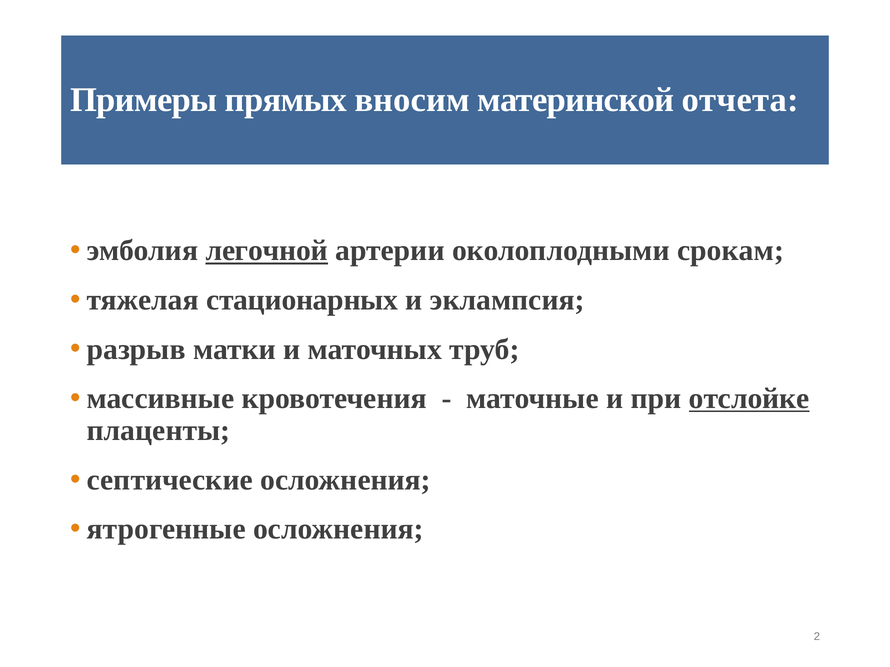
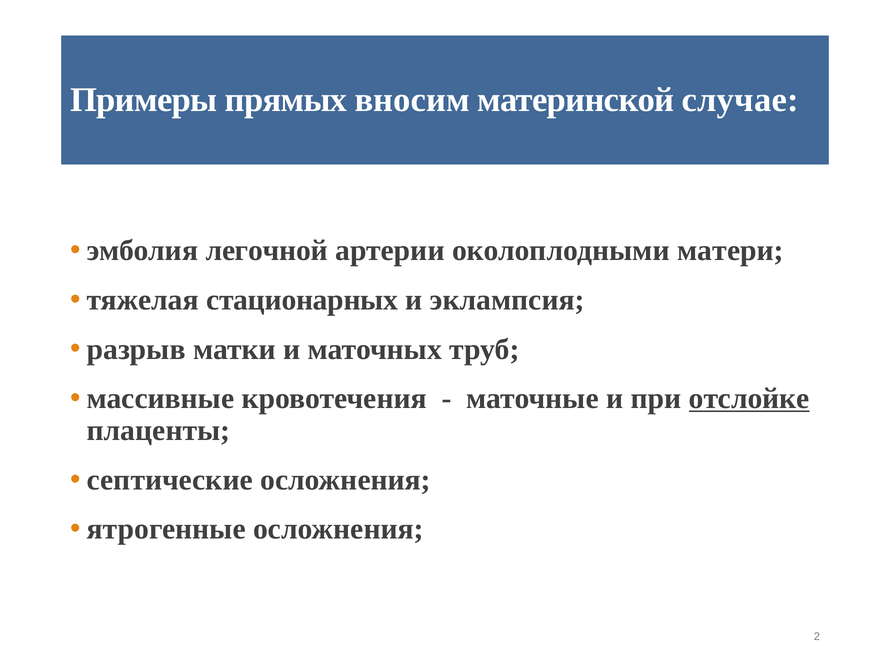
отчета: отчета -> случае (740, 100)
легочной underline: present -> none (267, 251)
срокам: срокам -> матери (731, 251)
